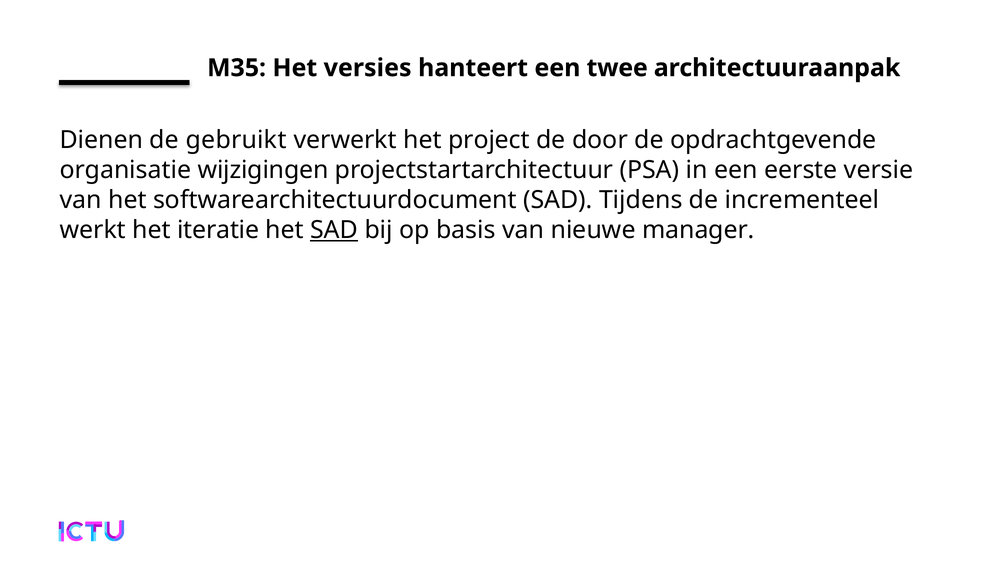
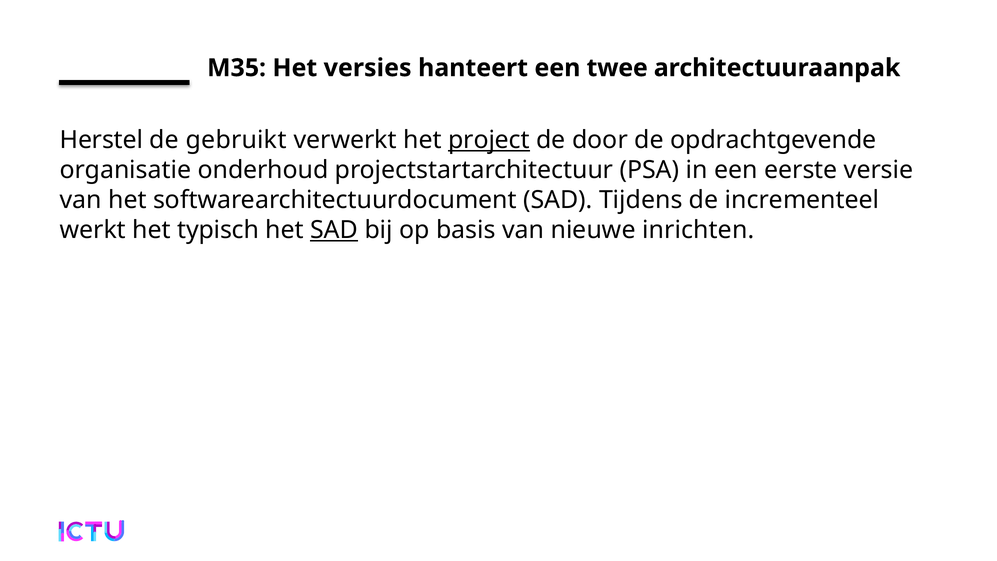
Dienen: Dienen -> Herstel (101, 140)
project underline: none -> present (489, 140)
wijzigingen: wijzigingen -> onderhoud (263, 170)
iteratie: iteratie -> typisch (218, 230)
manager: manager -> inrichten (698, 230)
